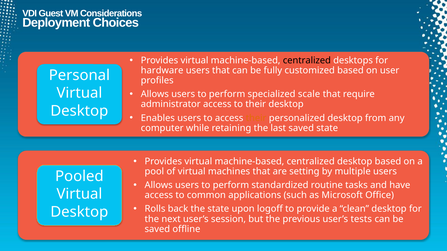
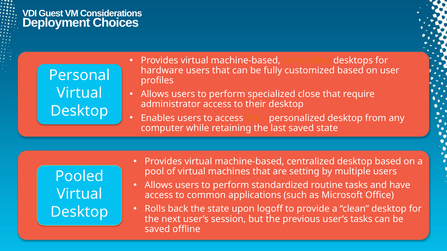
centralized colour: black -> orange (307, 60)
scale: scale -> close (309, 94)
user’s tests: tests -> tasks (361, 219)
